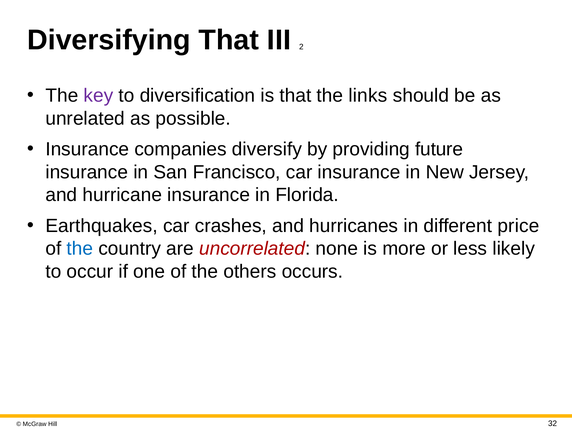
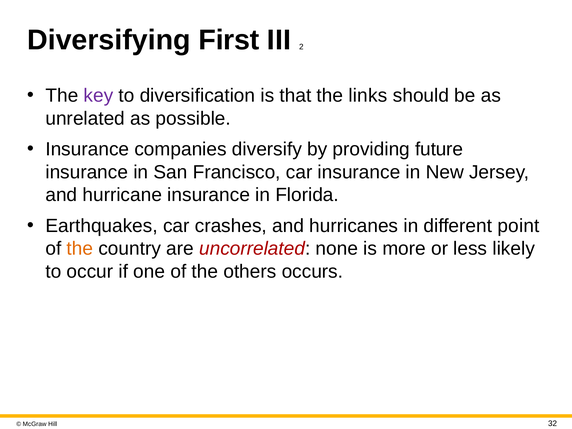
Diversifying That: That -> First (229, 40)
price: price -> point (519, 226)
the colour: blue -> orange (80, 249)
